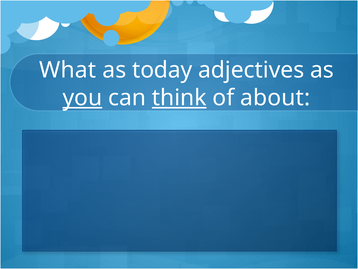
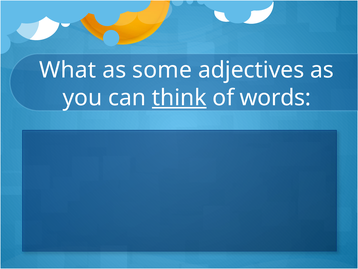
today: today -> some (162, 70)
you underline: present -> none (82, 98)
about: about -> words (275, 98)
